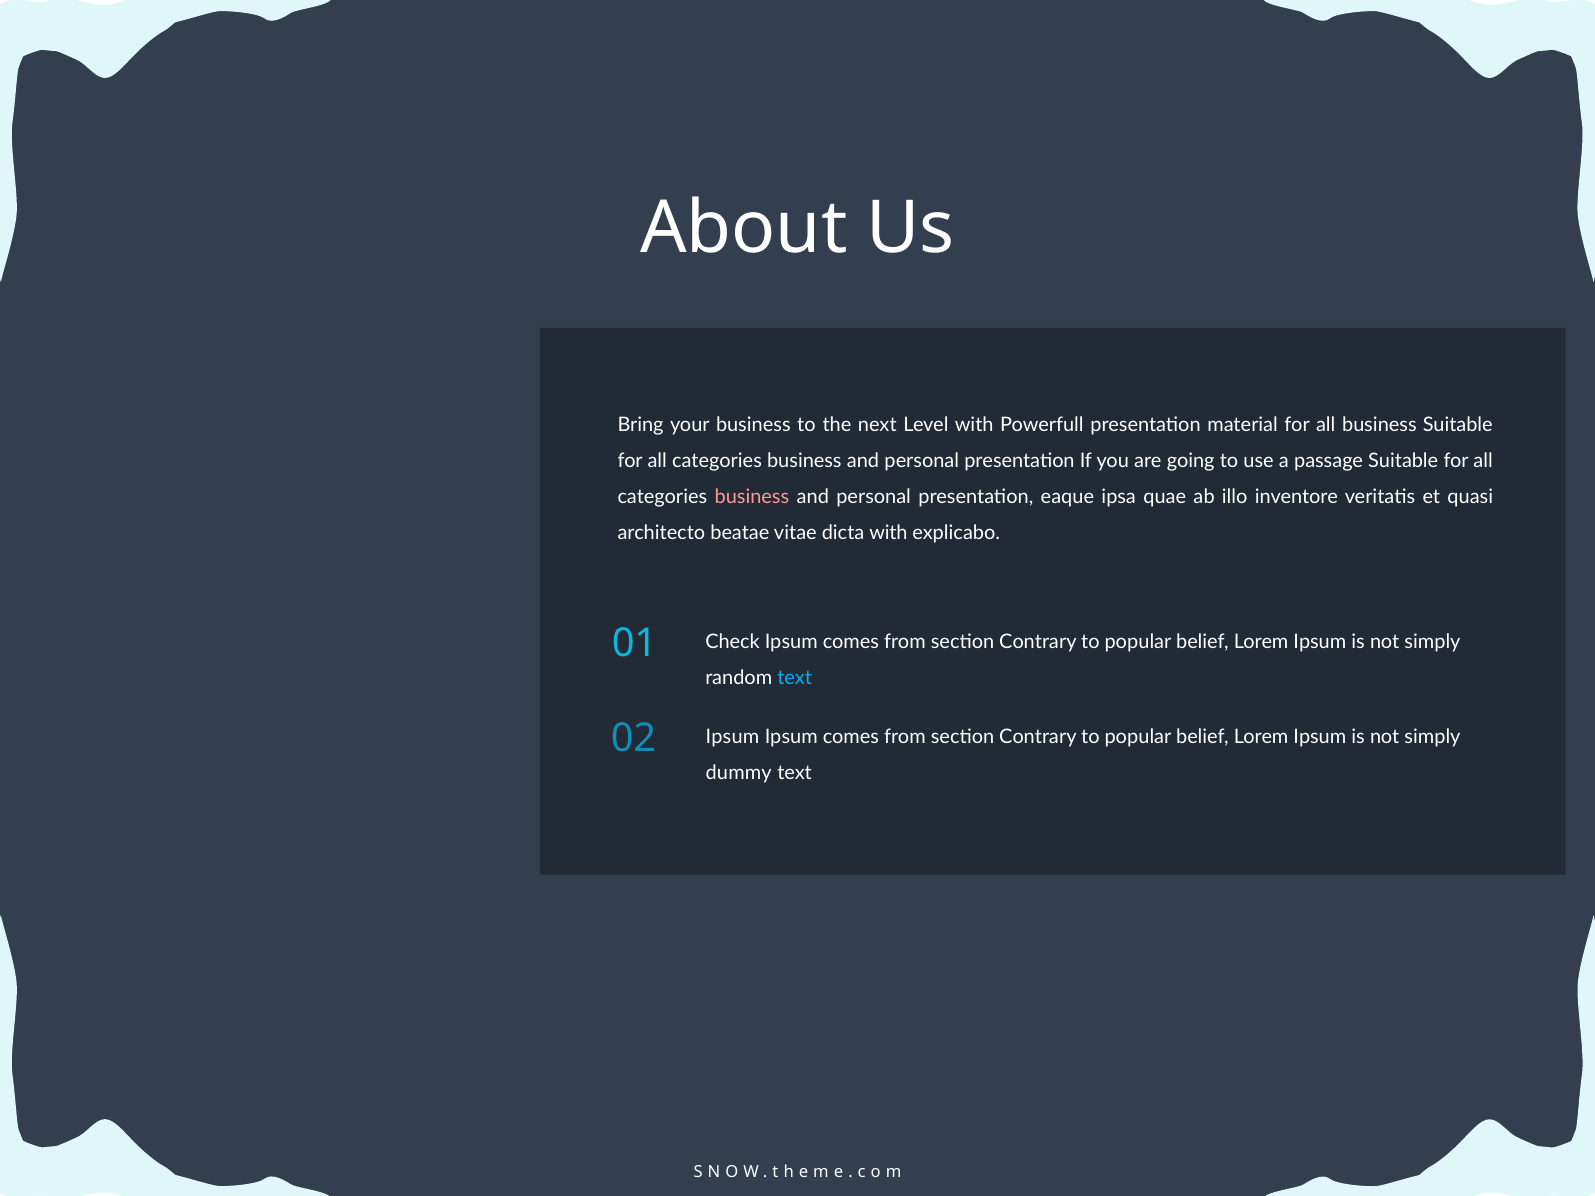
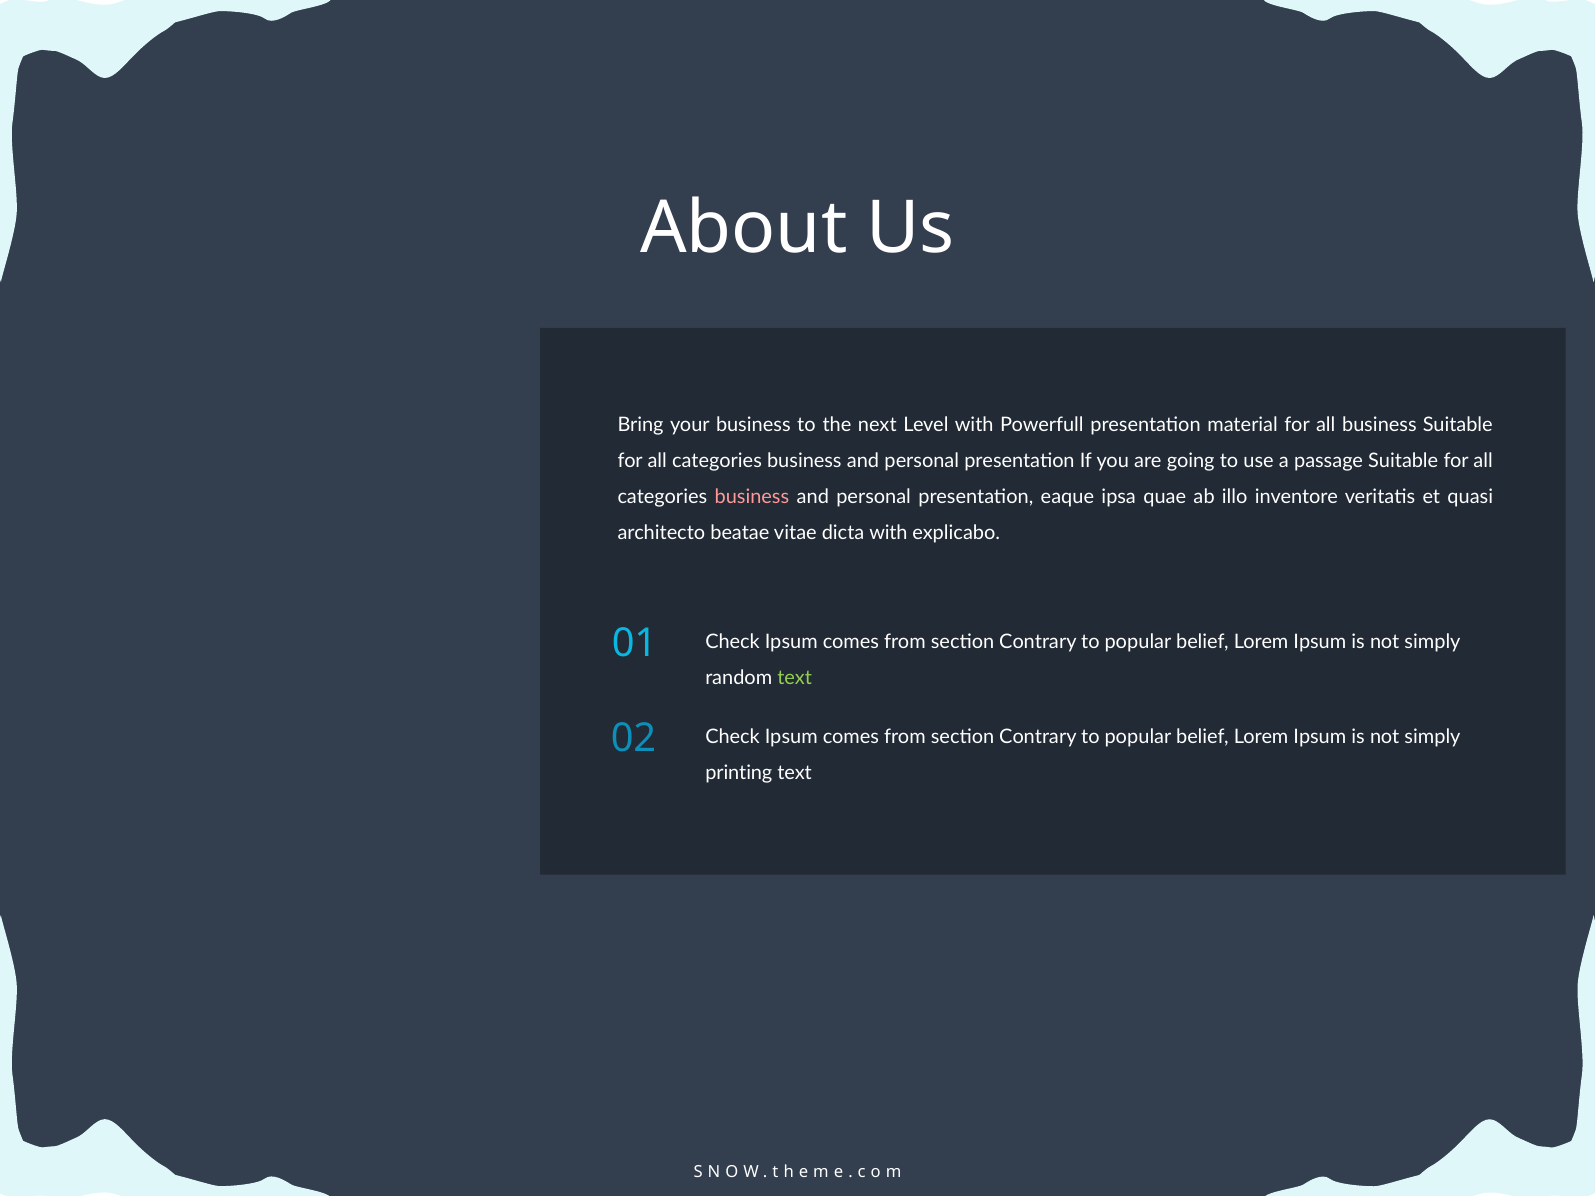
text colour: light blue -> light green (795, 678)
Ipsum: Ipsum -> Check (733, 738)
dummy: dummy -> printing (739, 774)
